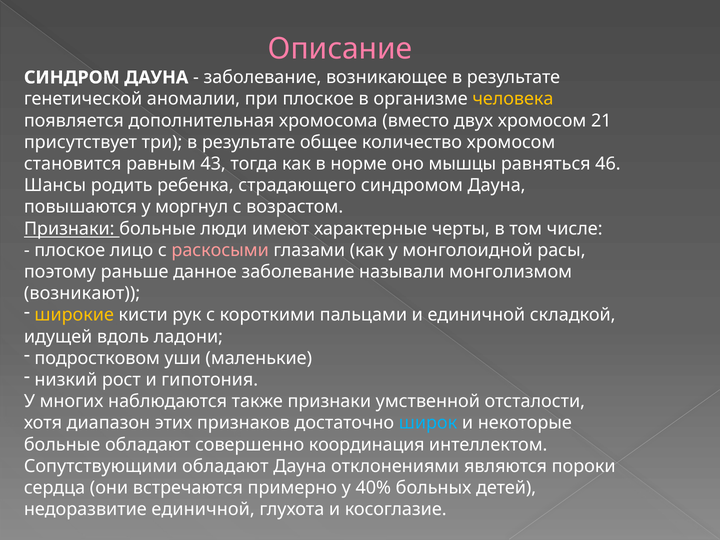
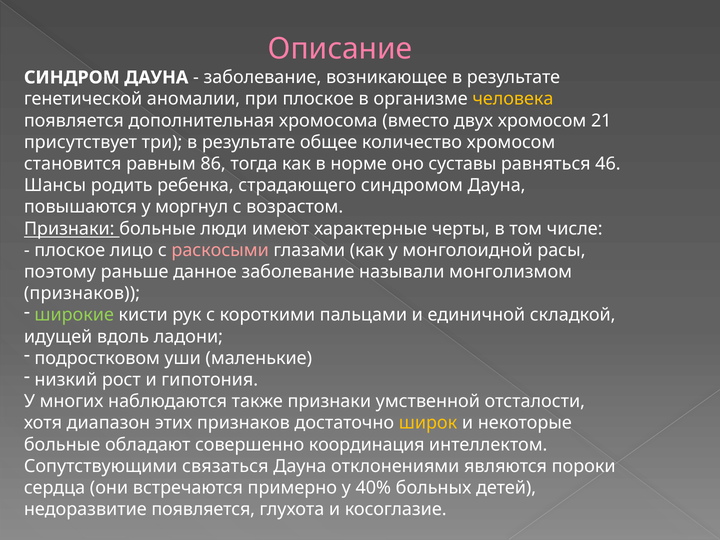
43: 43 -> 86 (213, 164)
мышцы: мышцы -> суставы (462, 164)
возникают: возникают -> признаков (82, 293)
широкие colour: yellow -> light green (74, 315)
широк colour: light blue -> yellow (428, 423)
Сопутствующими обладают: обладают -> связаться (225, 466)
недоразвитие единичной: единичной -> появляется (203, 509)
